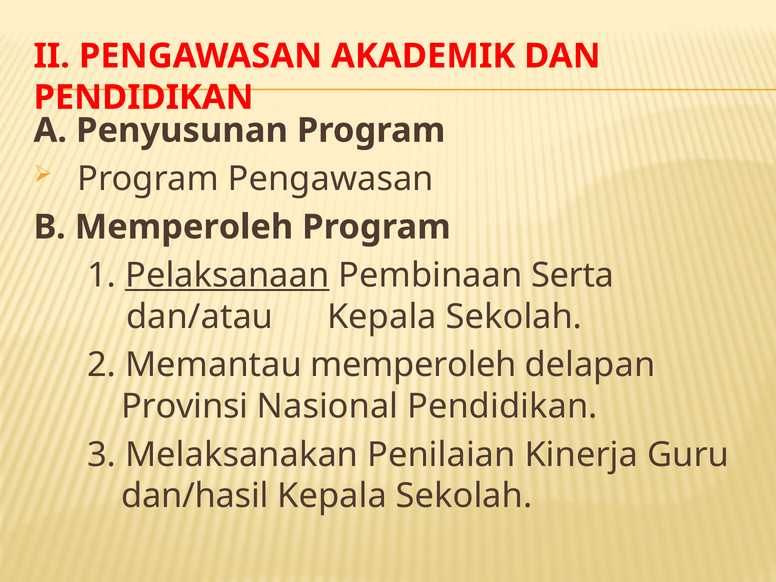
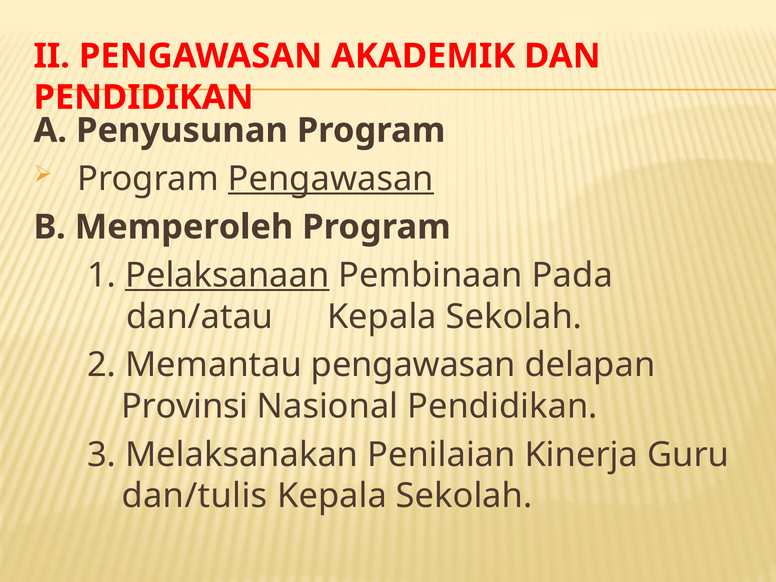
Pengawasan underline: none -> present (331, 179)
Serta: Serta -> Pada (572, 275)
Memantau memperoleh: memperoleh -> pengawasan (413, 365)
dan/hasil: dan/hasil -> dan/tulis (195, 496)
